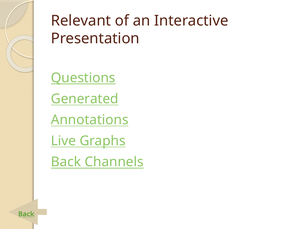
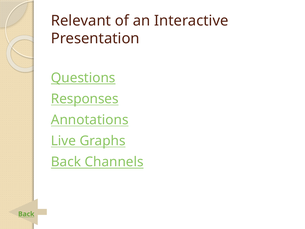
Generated: Generated -> Responses (85, 99)
